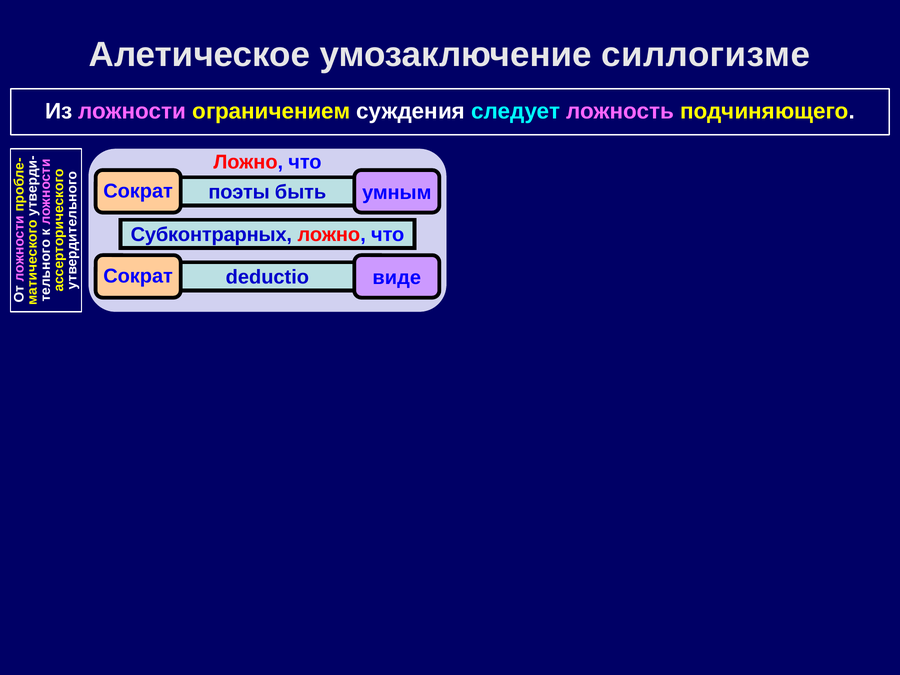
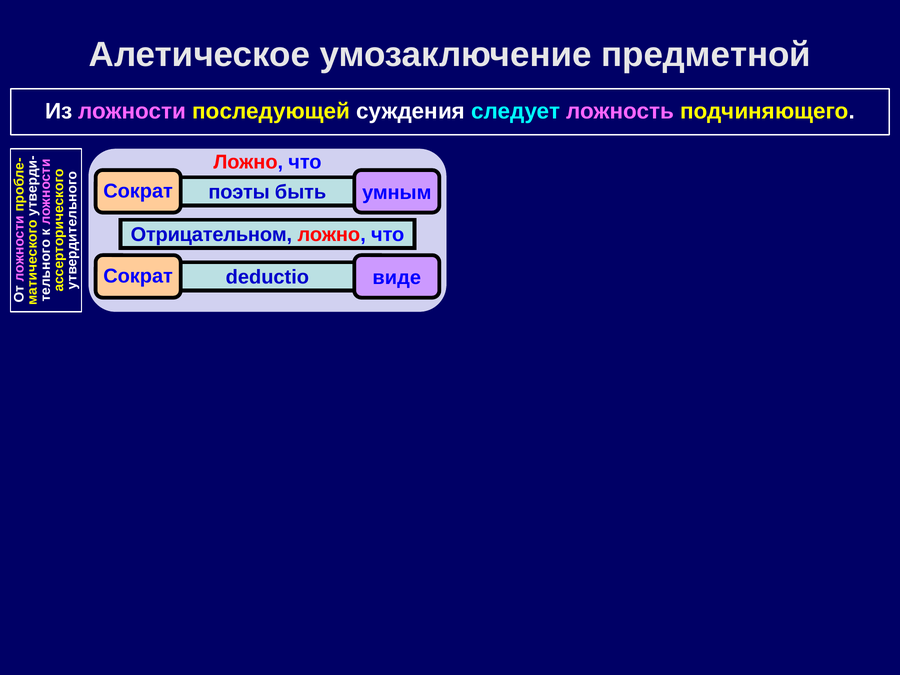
силлогизме: силлогизме -> предметной (706, 55)
ограничением: ограничением -> последующей (271, 111)
Субконтрарных: Субконтрарных -> Отрицательном (211, 235)
